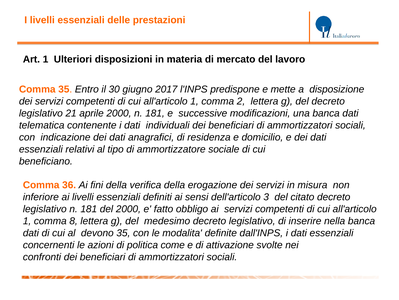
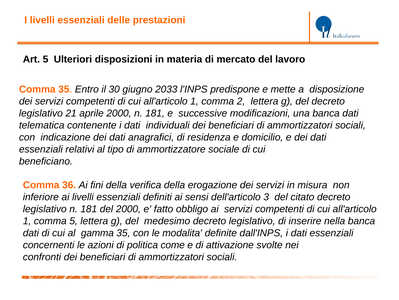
Art 1: 1 -> 5 (46, 59)
2017: 2017 -> 2033 (166, 89)
comma 8: 8 -> 5 (74, 221)
devono: devono -> gamma (97, 233)
